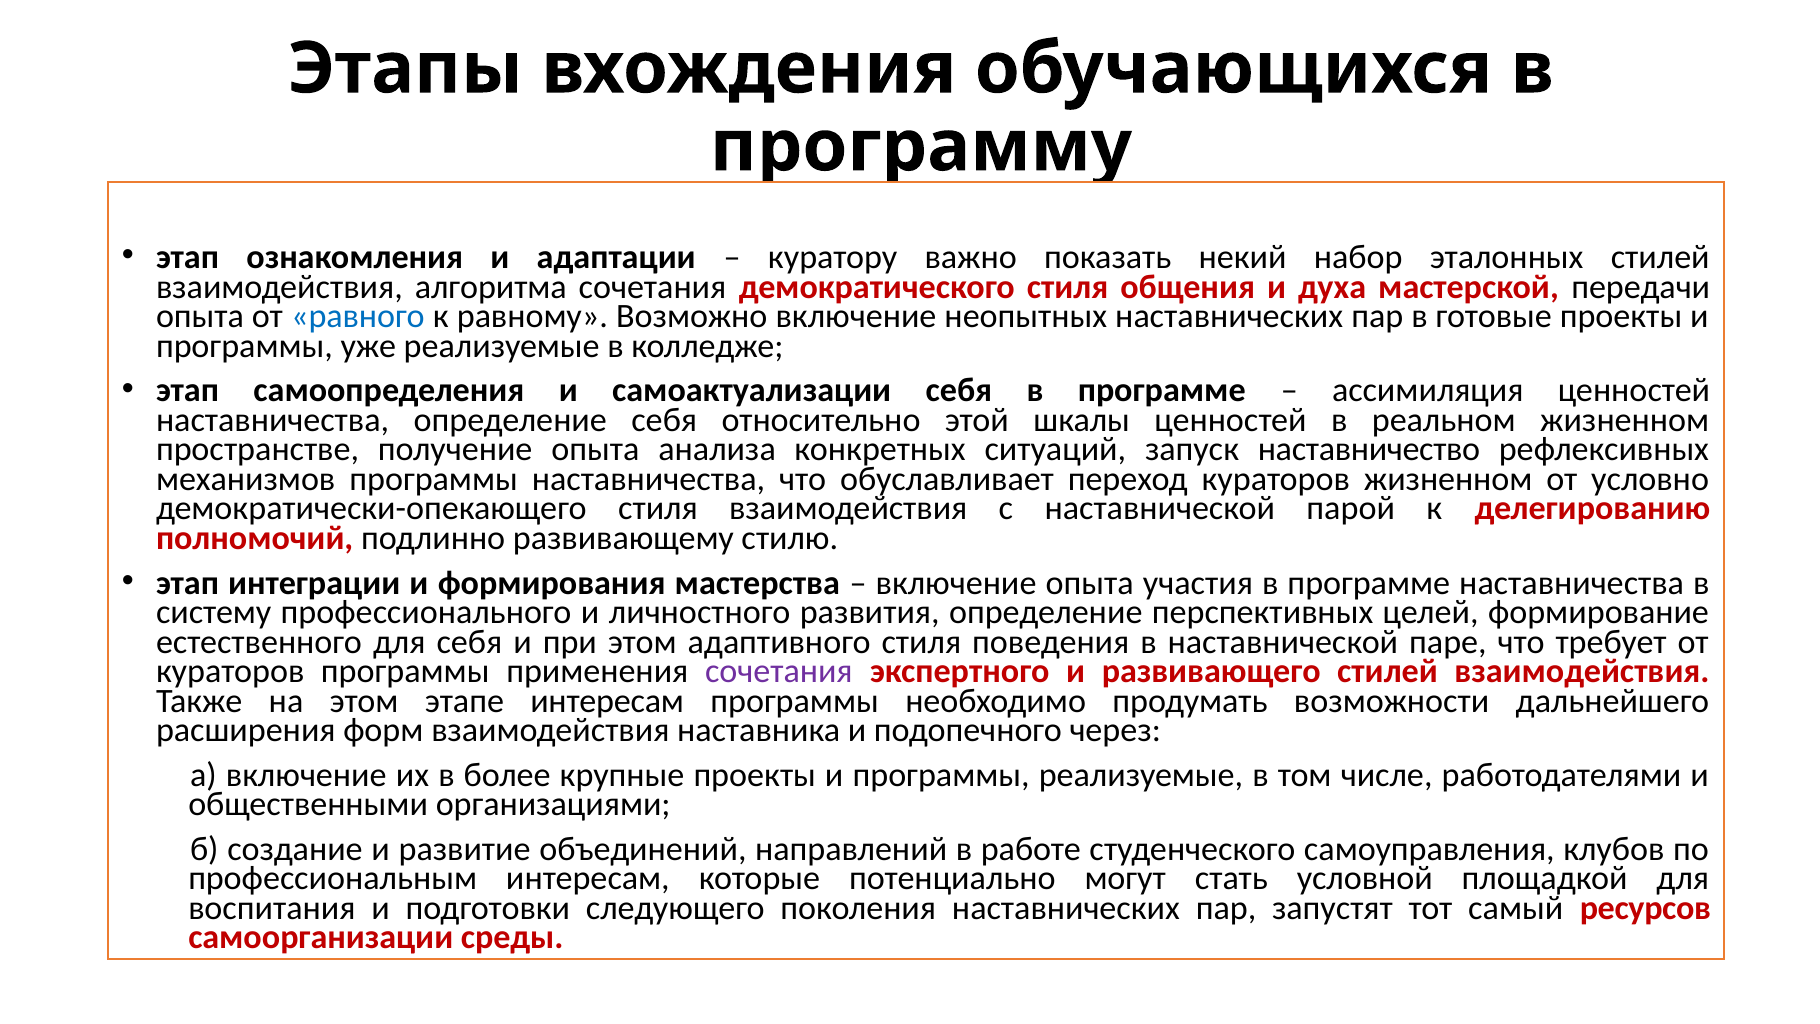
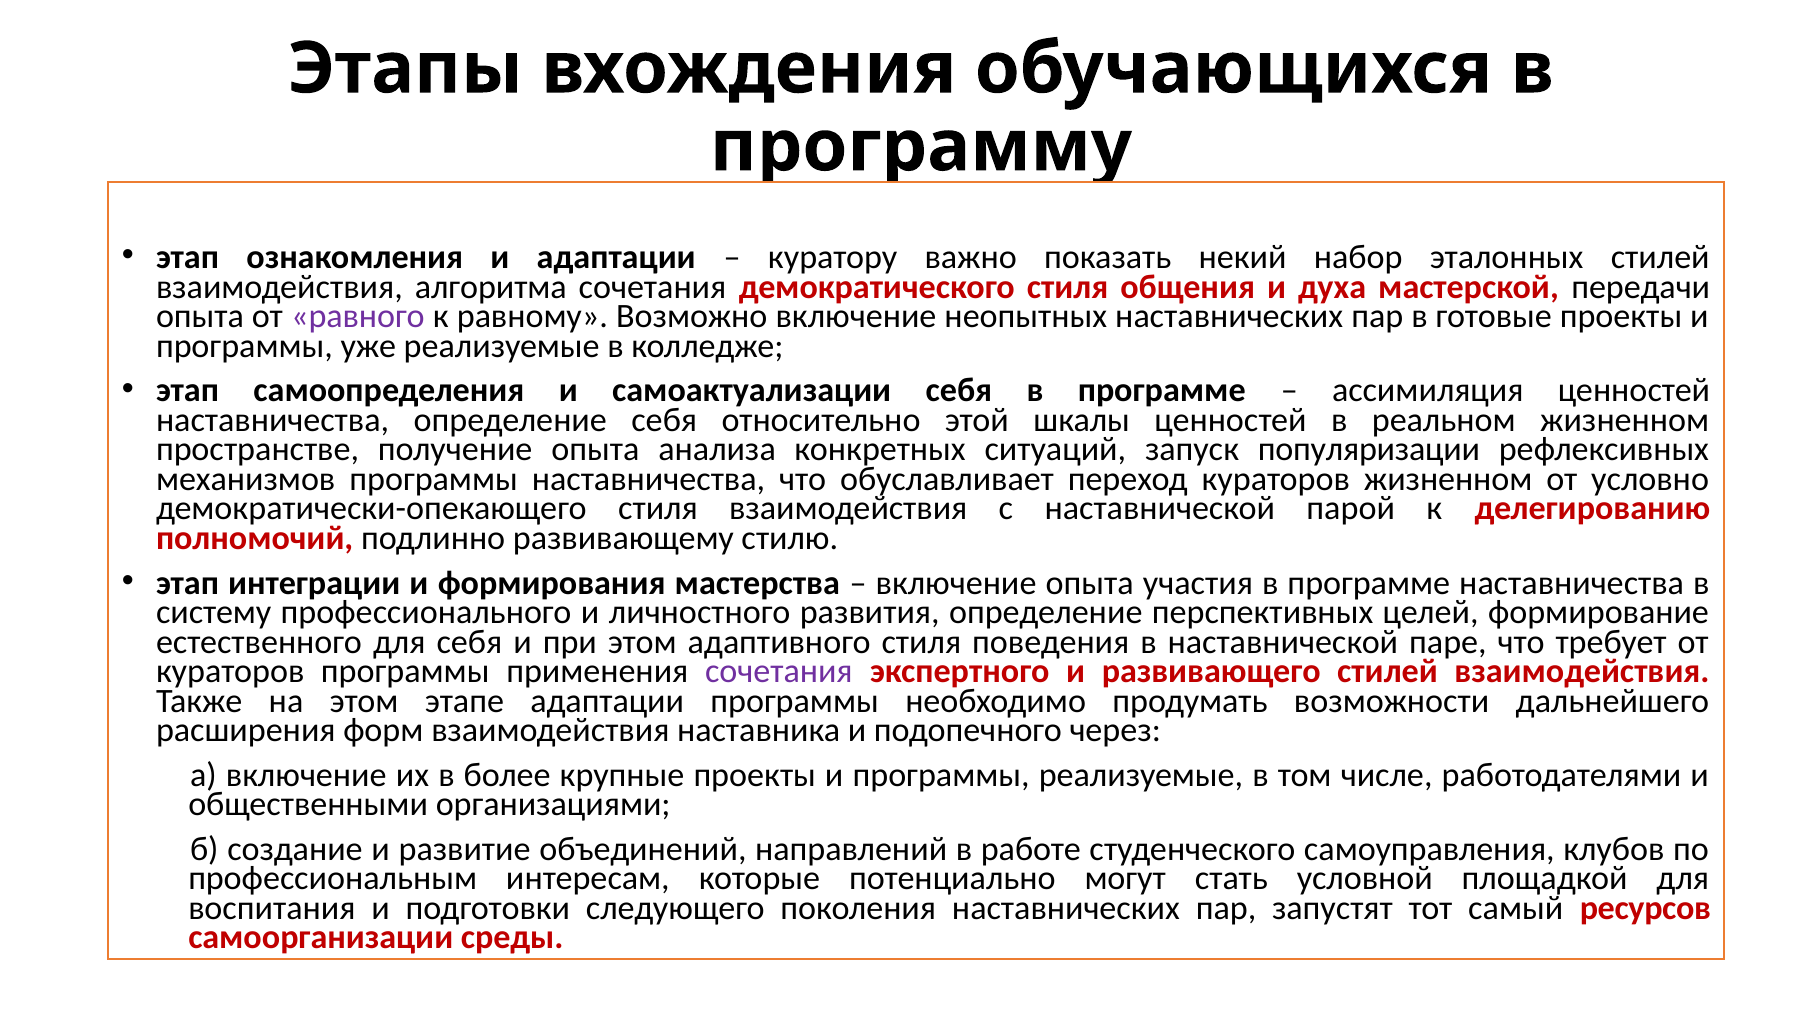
равного colour: blue -> purple (358, 316)
наставничество: наставничество -> популяризации (1369, 449)
этапе интересам: интересам -> адаптации (607, 701)
